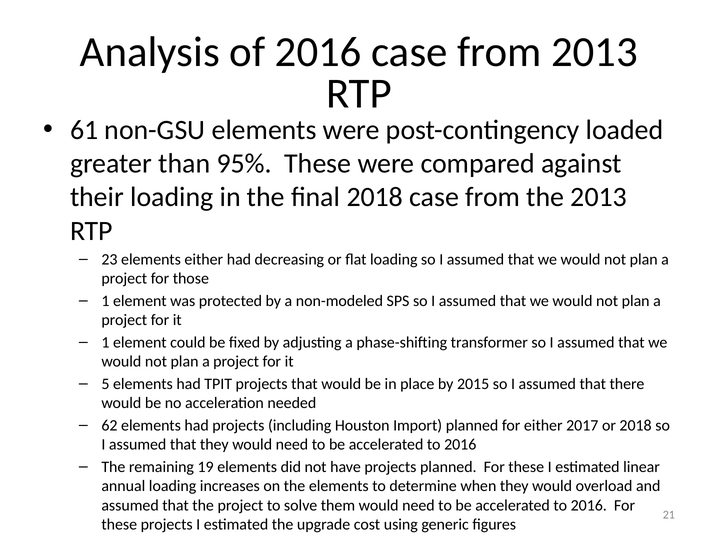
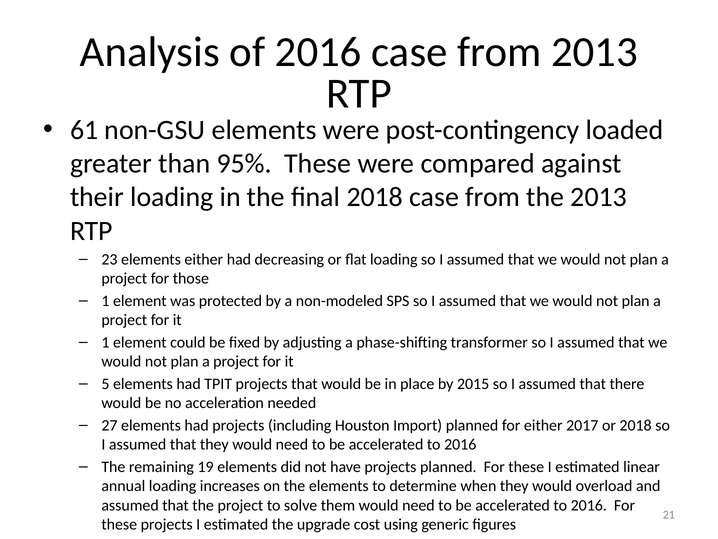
62: 62 -> 27 (109, 425)
